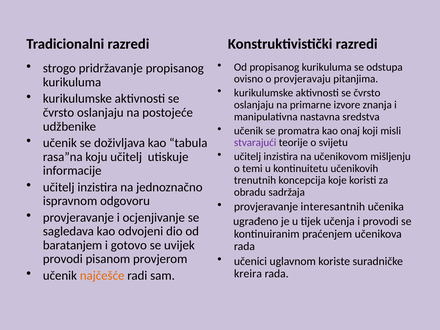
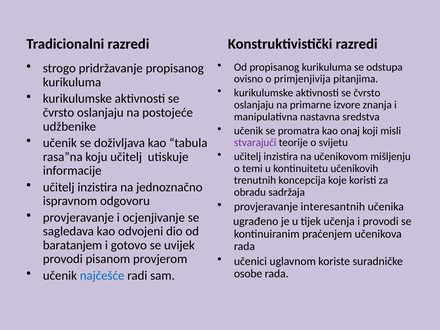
provjeravaju: provjeravaju -> primjenjivija (302, 79)
najčešće colour: orange -> blue (102, 276)
kreira: kreira -> osobe (248, 274)
